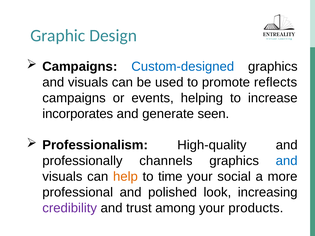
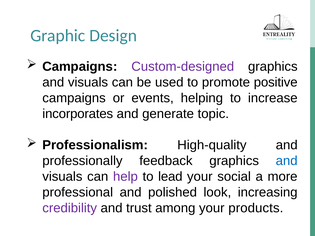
Custom-designed colour: blue -> purple (183, 67)
reflects: reflects -> positive (276, 82)
seen: seen -> topic (213, 114)
channels: channels -> feedback (166, 161)
help colour: orange -> purple (125, 177)
time: time -> lead (170, 177)
